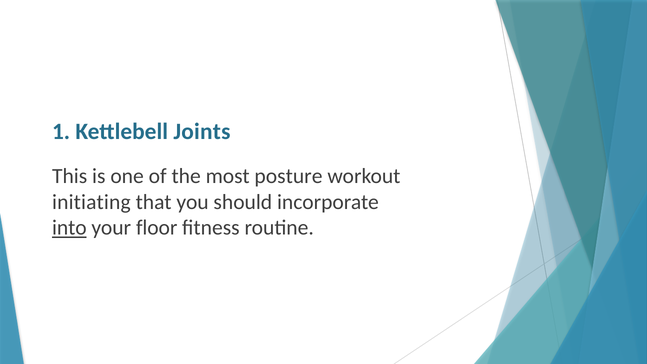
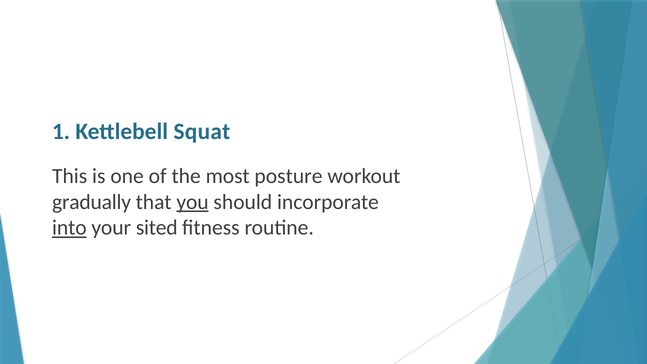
Joints: Joints -> Squat (202, 131)
initiating: initiating -> gradually (92, 202)
you underline: none -> present (193, 202)
floor: floor -> sited (157, 228)
